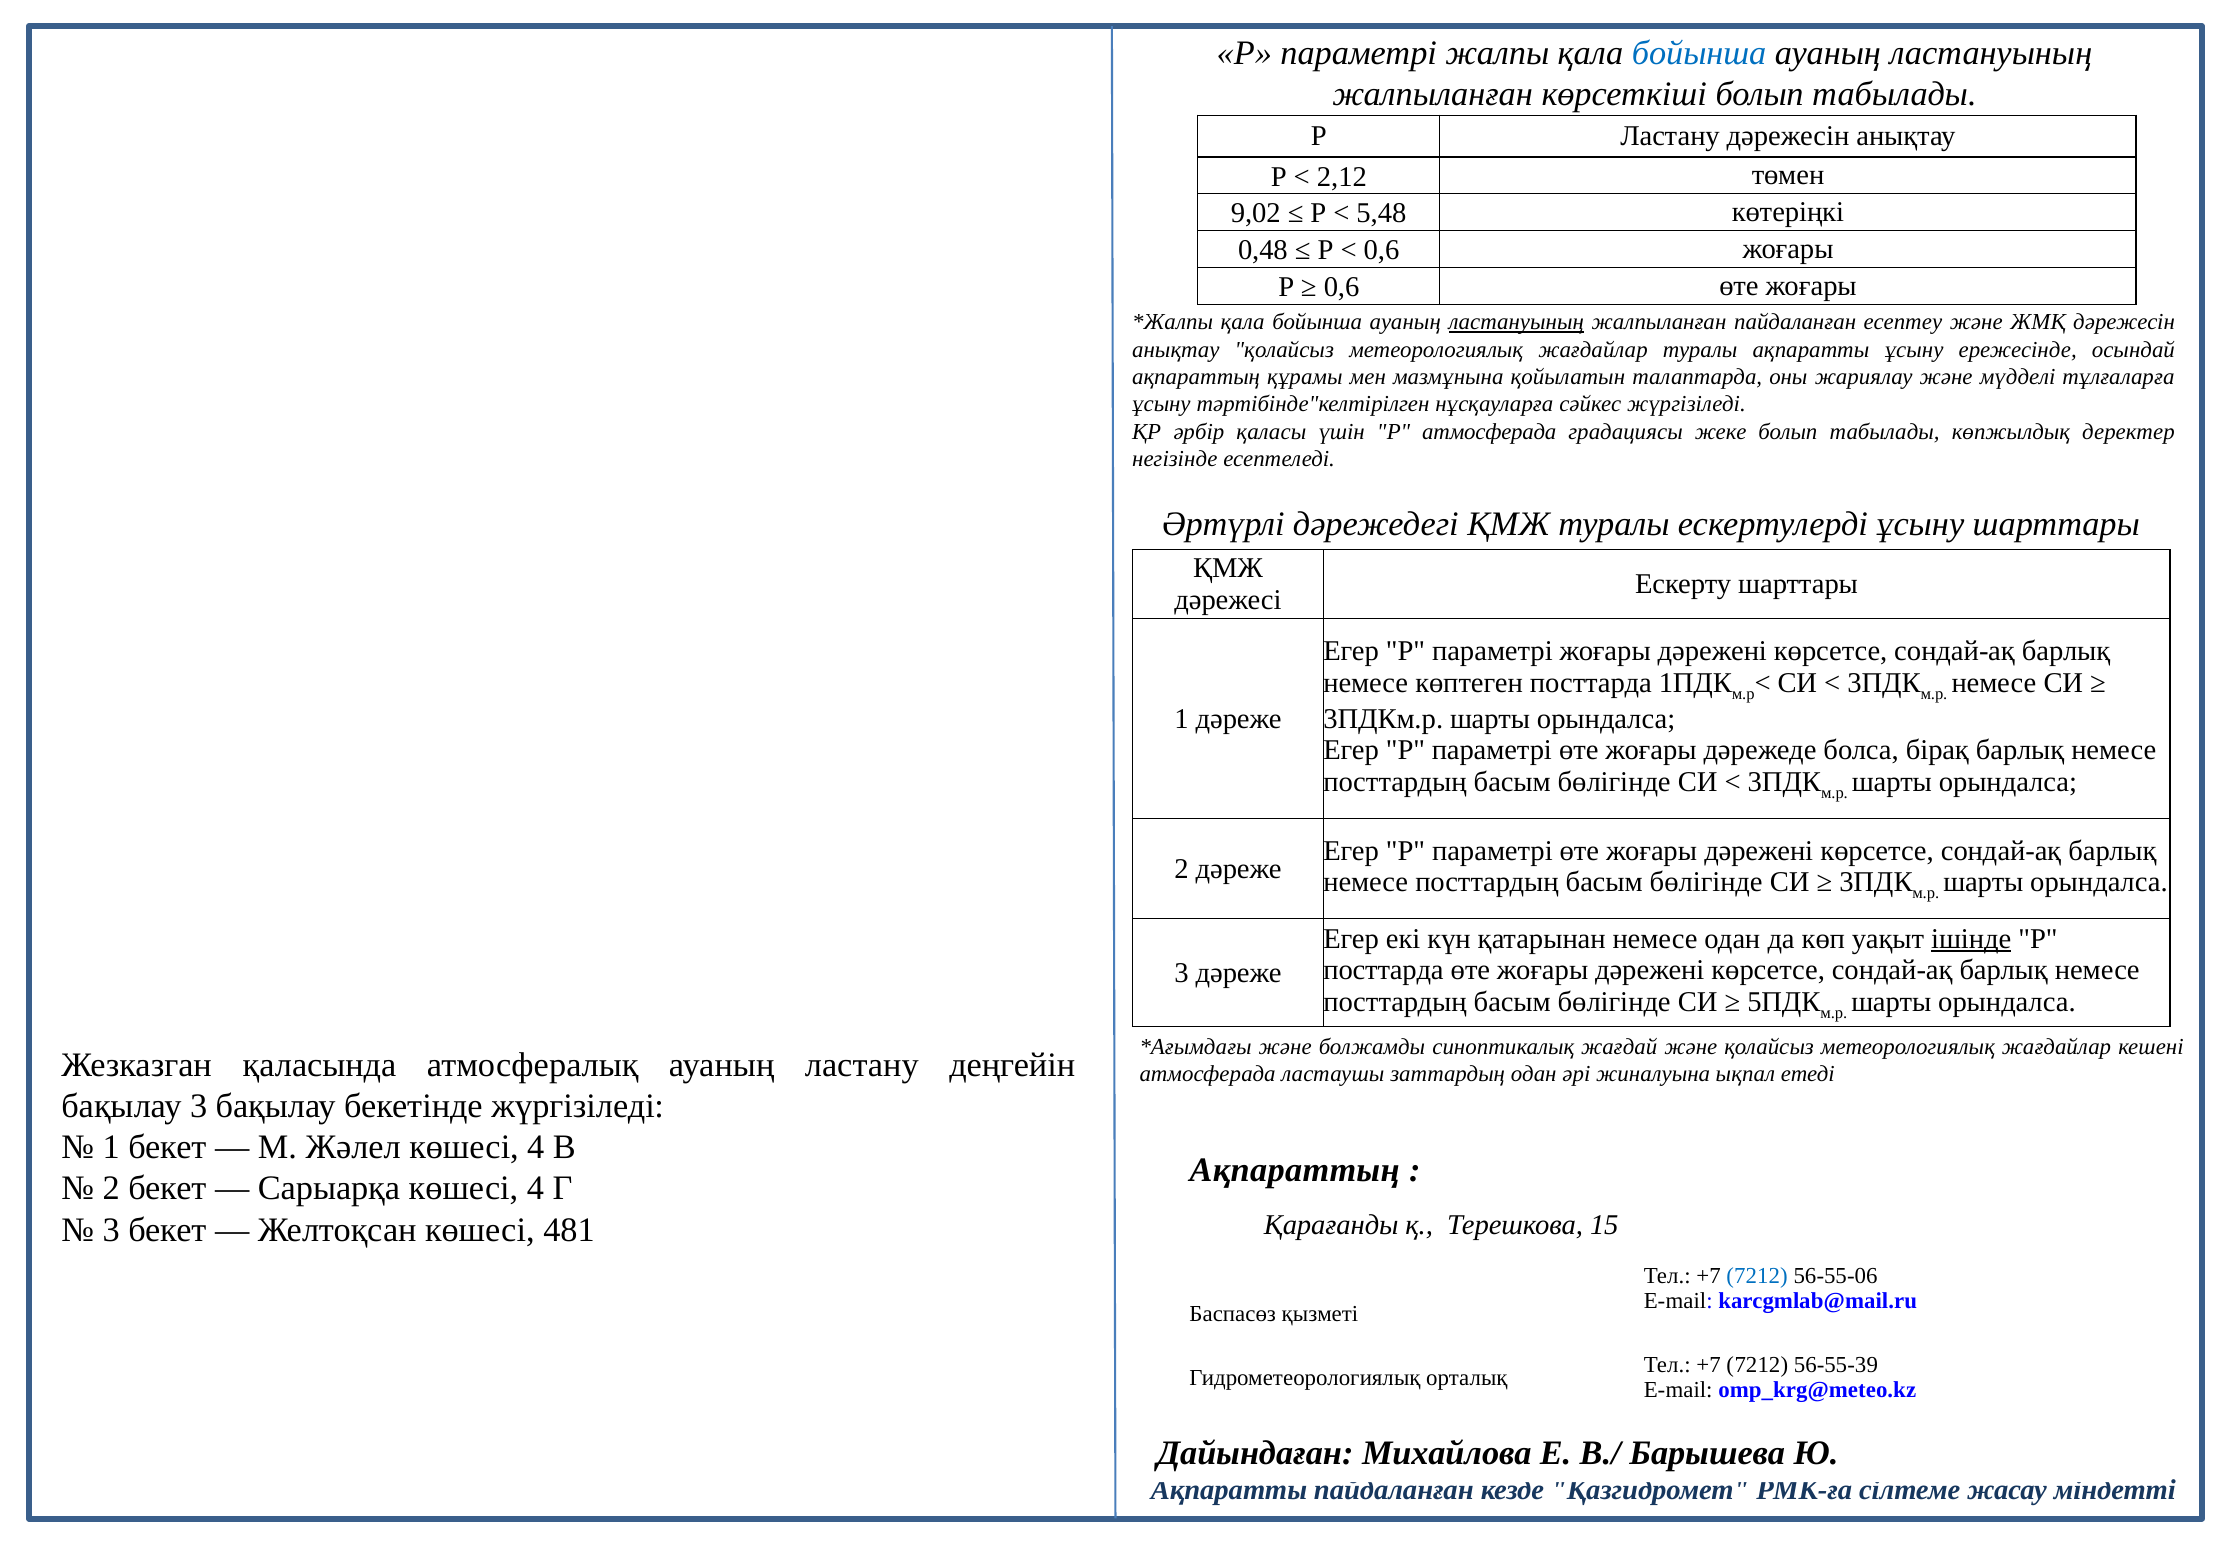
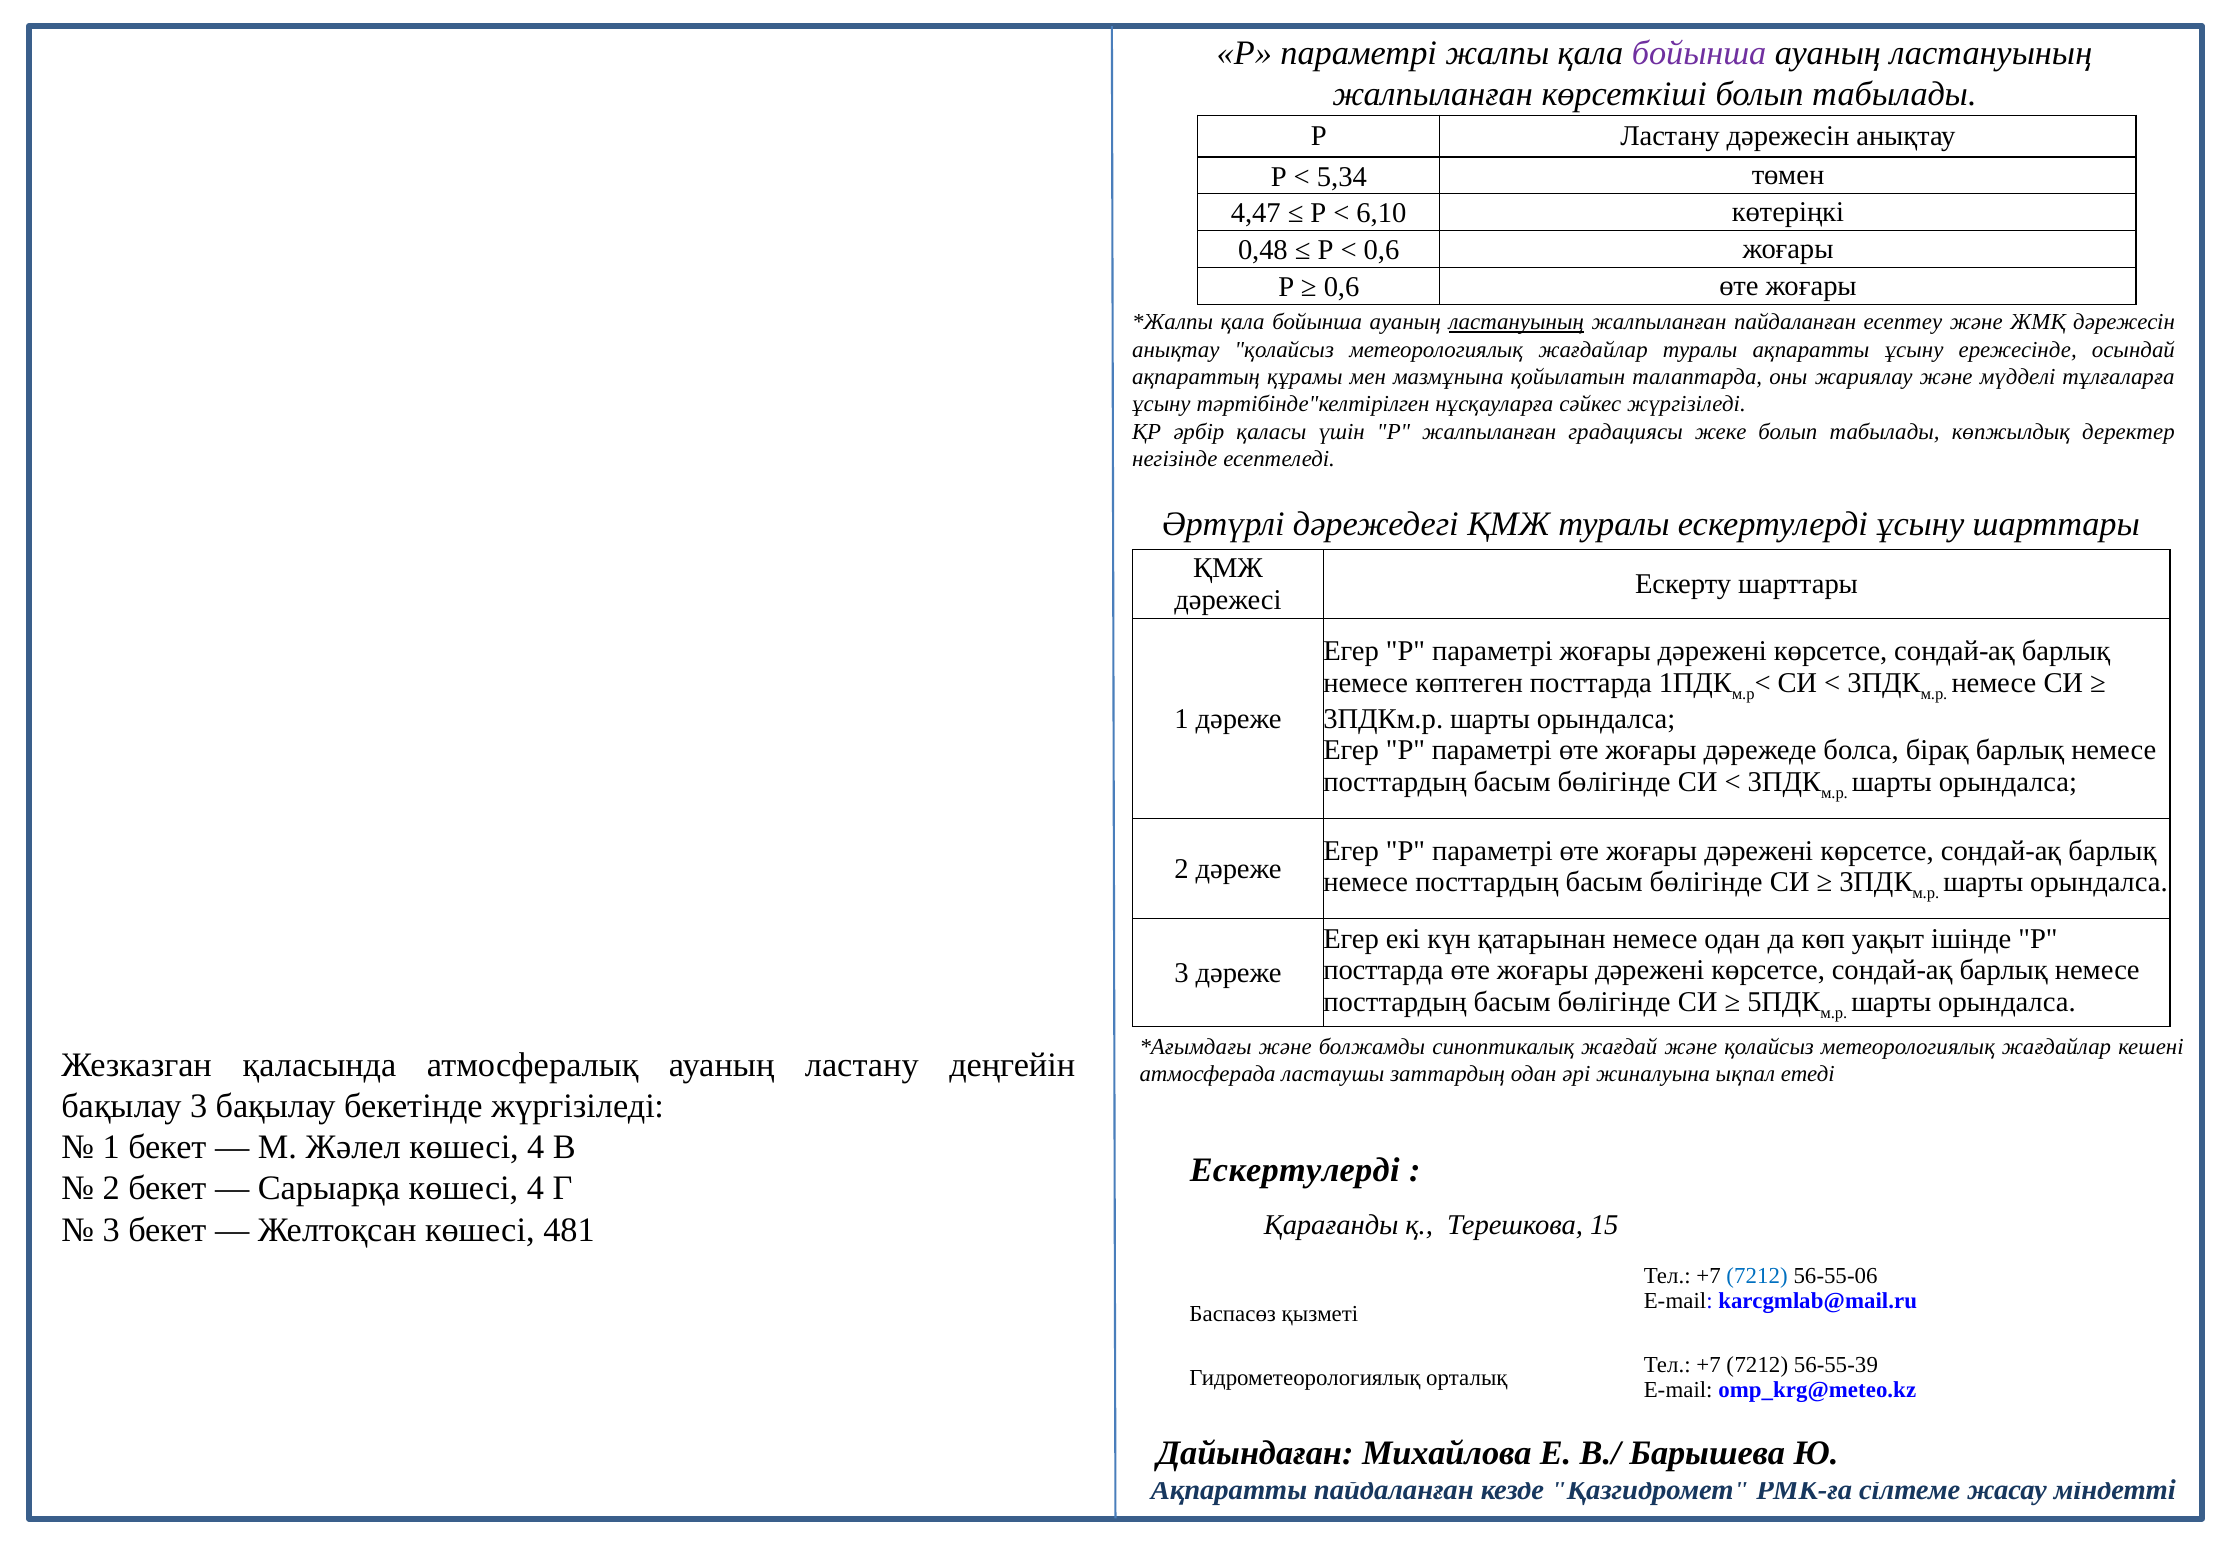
бойынша colour: blue -> purple (1699, 53)
2,12: 2,12 -> 5,34 (1342, 177)
9,02: 9,02 -> 4,47 (1256, 213)
5,48: 5,48 -> 6,10 (1381, 213)
Р атмосферада: атмосферада -> жалпыланған (1489, 432)
ішінде underline: present -> none (1971, 939)
Ақпараттың: Ақпараттың -> Ескертулерді (1295, 1170)
